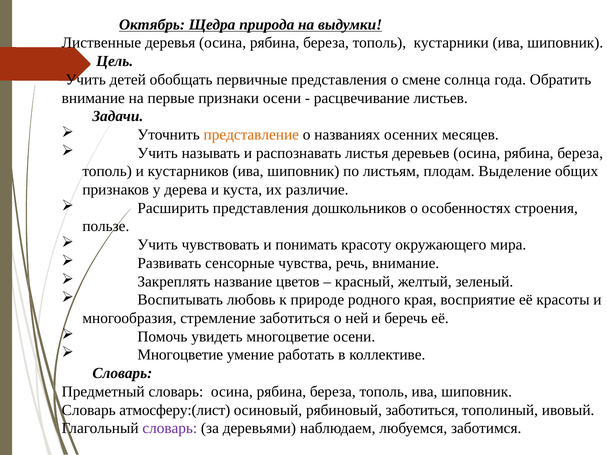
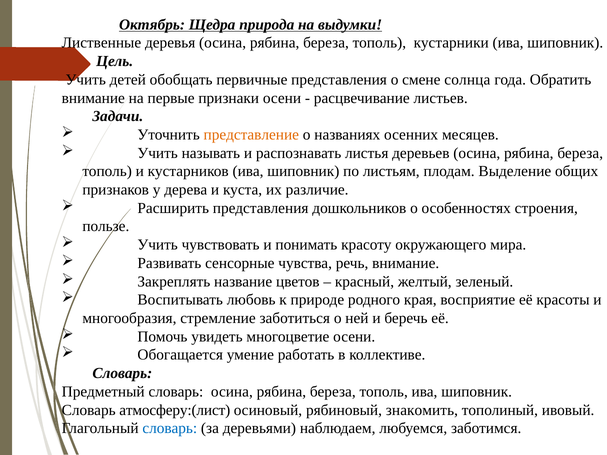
Многоцветие: Многоцветие -> Обогащается (180, 355)
рябиновый заботиться: заботиться -> знакомить (422, 410)
словарь colour: purple -> blue (170, 428)
